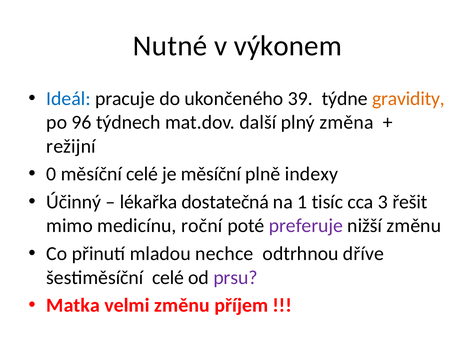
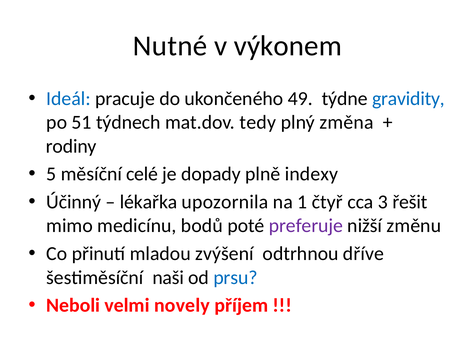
39: 39 -> 49 (300, 99)
gravidity colour: orange -> blue (408, 99)
96: 96 -> 51 (82, 123)
další: další -> tedy (258, 123)
režijní: režijní -> rodiny (71, 146)
0: 0 -> 5 (51, 174)
je měsíční: měsíční -> dopady (211, 174)
dostatečná: dostatečná -> upozornila (225, 202)
tisíc: tisíc -> čtyř (327, 202)
roční: roční -> bodů (202, 226)
nechce: nechce -> zvýšení (224, 254)
šestiměsíční celé: celé -> naši (168, 278)
prsu colour: purple -> blue (235, 278)
Matka: Matka -> Neboli (73, 306)
velmi změnu: změnu -> novely (182, 306)
